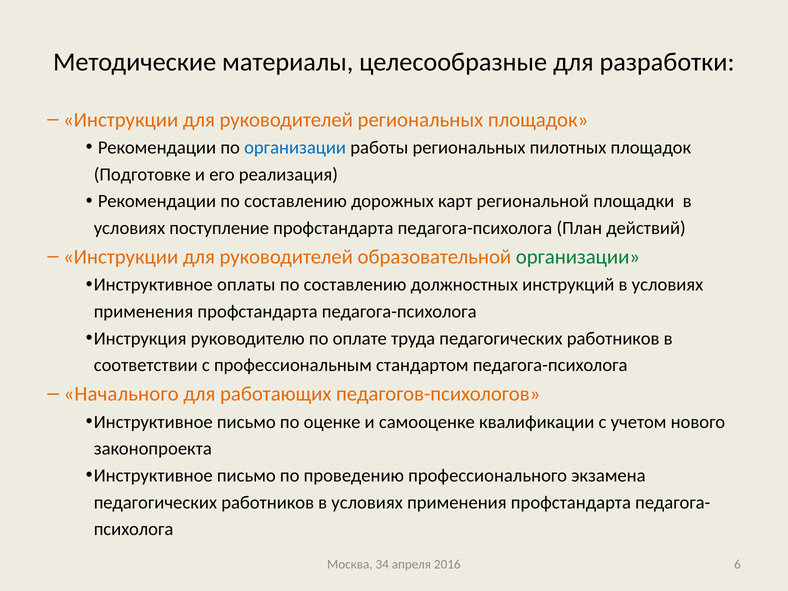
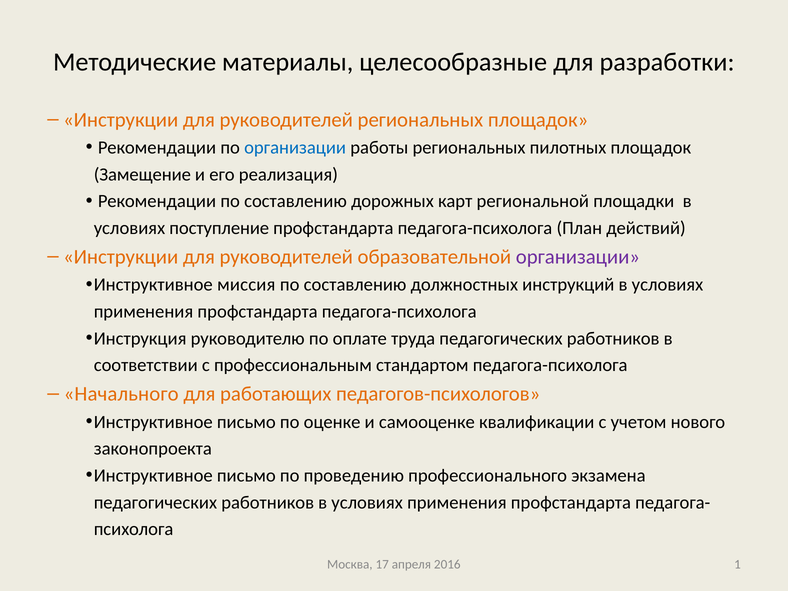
Подготовке: Подготовке -> Замещение (142, 175)
организации colour: green -> purple (578, 257)
оплаты: оплаты -> миссия (246, 285)
34: 34 -> 17 (382, 564)
6: 6 -> 1 (737, 564)
